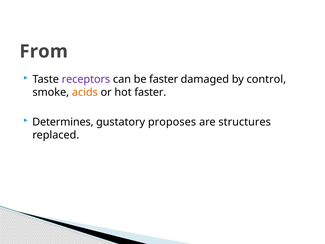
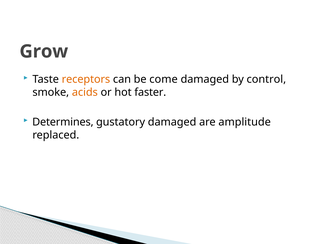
From: From -> Grow (44, 51)
receptors colour: purple -> orange (86, 79)
be faster: faster -> come (164, 79)
gustatory proposes: proposes -> damaged (172, 122)
structures: structures -> amplitude (245, 122)
